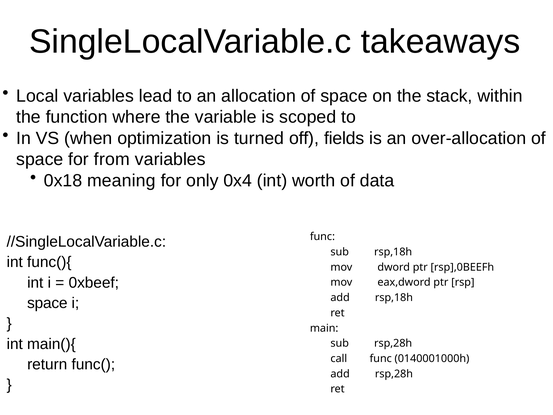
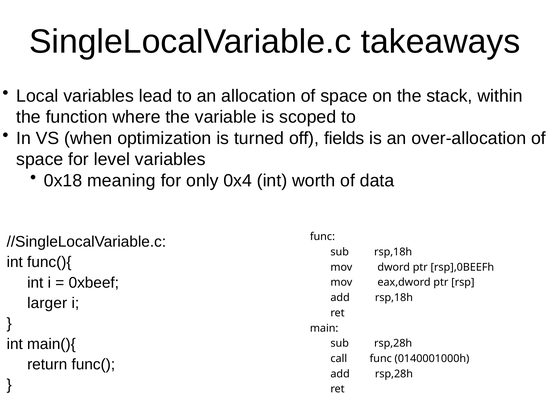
from: from -> level (112, 159)
space: space -> larger (47, 303)
